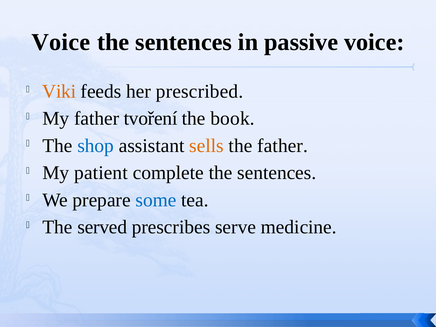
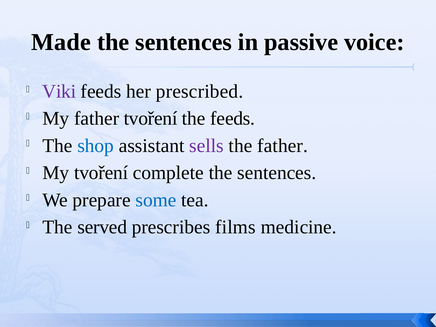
Voice: Voice -> Made (61, 42)
Viki colour: orange -> purple (59, 91)
the book: book -> feeds (233, 119)
sells colour: orange -> purple (207, 146)
My patient: patient -> tvoření (101, 173)
serve: serve -> films (235, 227)
